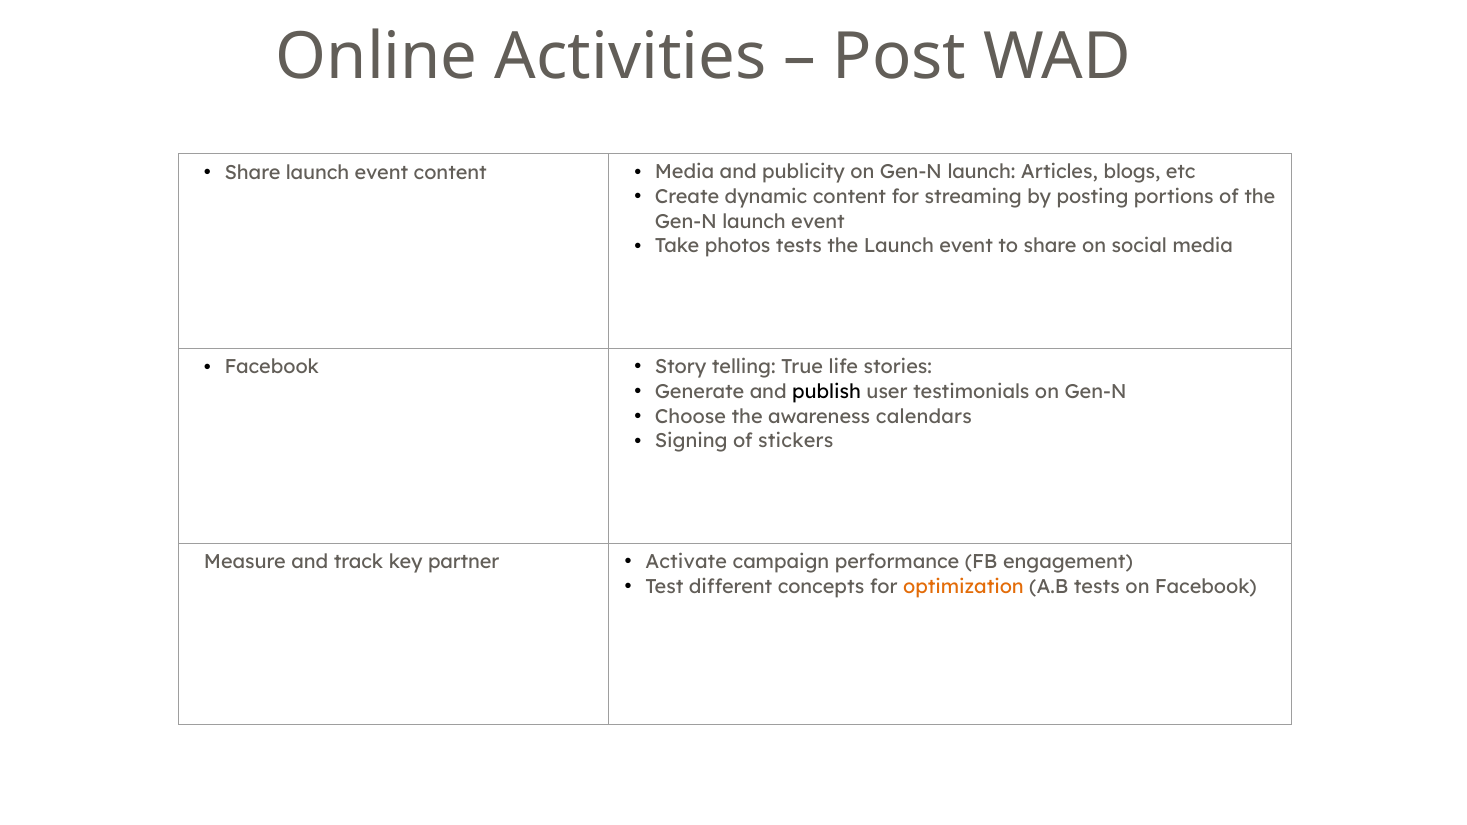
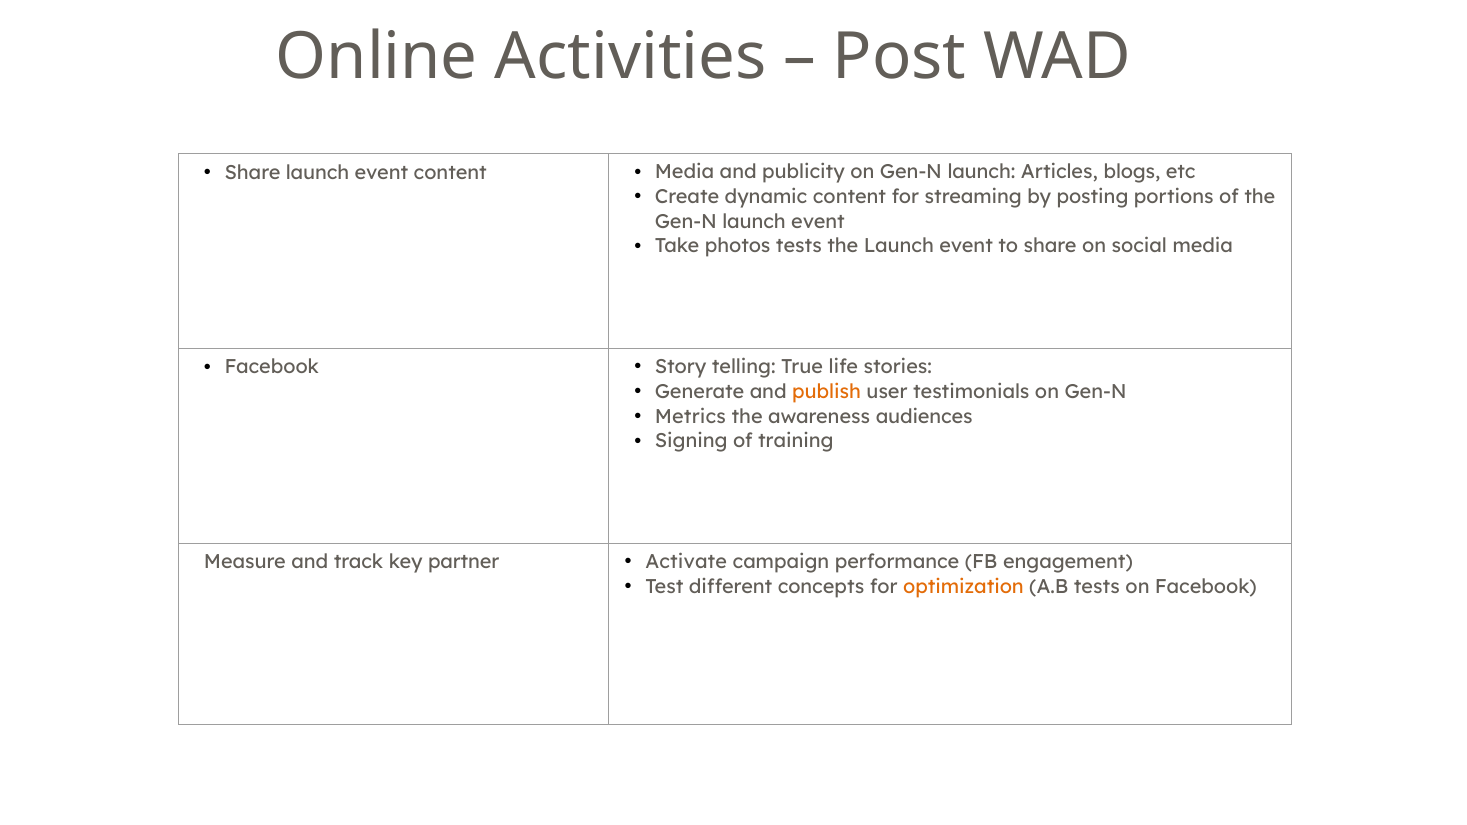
publish colour: black -> orange (827, 392)
Choose: Choose -> Metrics (690, 417)
calendars: calendars -> audiences (924, 417)
stickers: stickers -> training (796, 441)
